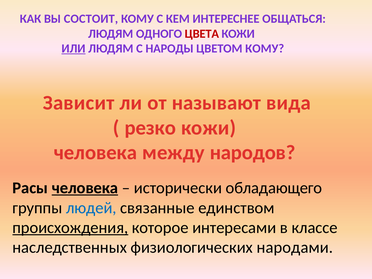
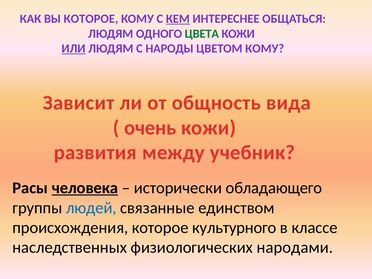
ВЫ СОСТОИТ: СОСТОИТ -> КОТОРОЕ (91, 19)
КЕМ underline: none -> present (178, 19)
ЦВЕТА colour: red -> green (202, 34)
называют: называют -> общность (216, 103)
резко: резко -> очень (150, 128)
человека: человека -> развития (95, 152)
народов: народов -> учебник (252, 152)
происхождения underline: present -> none (70, 228)
интересами: интересами -> культурного (234, 228)
